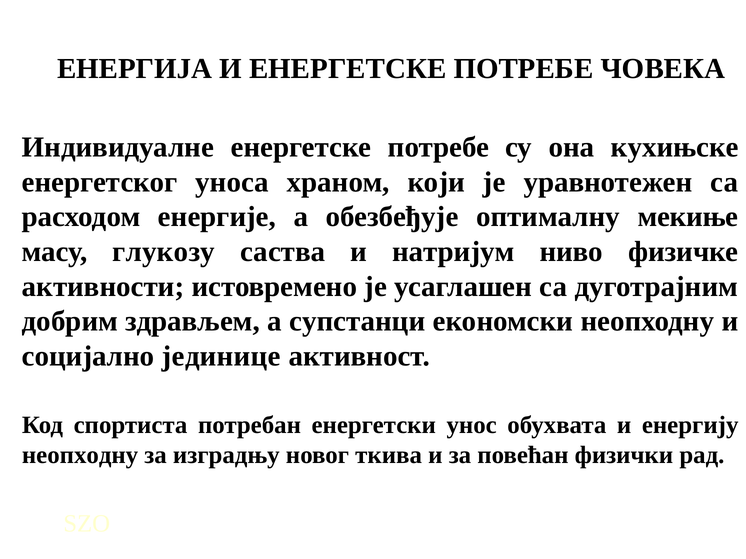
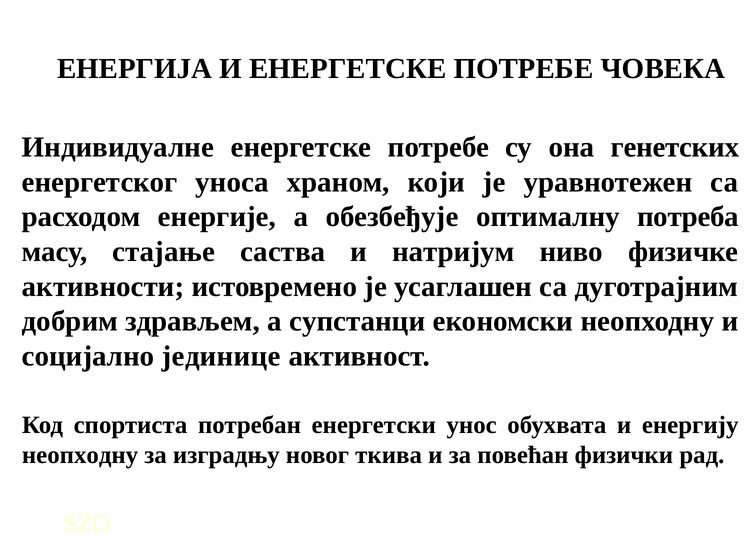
кухињске: кухињске -> генетских (675, 147)
мекиње: мекиње -> потреба (688, 217)
глукозу: глукозу -> стајaње (164, 252)
